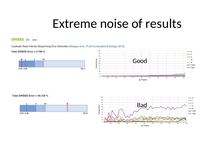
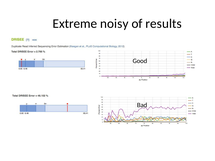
noise: noise -> noisy (114, 24)
